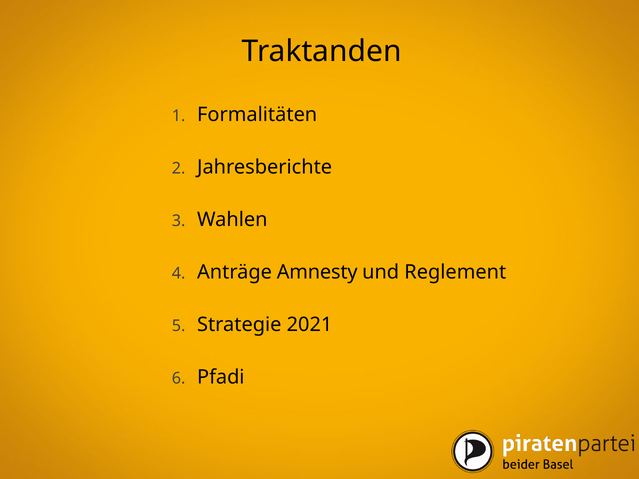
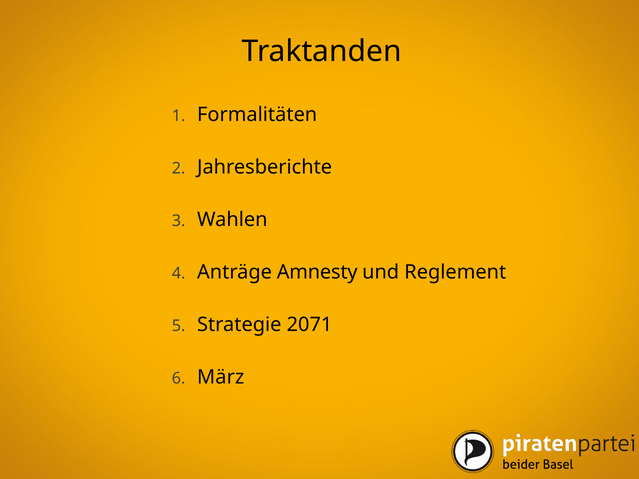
2021: 2021 -> 2071 (310, 325)
Pfadi: Pfadi -> März (221, 377)
